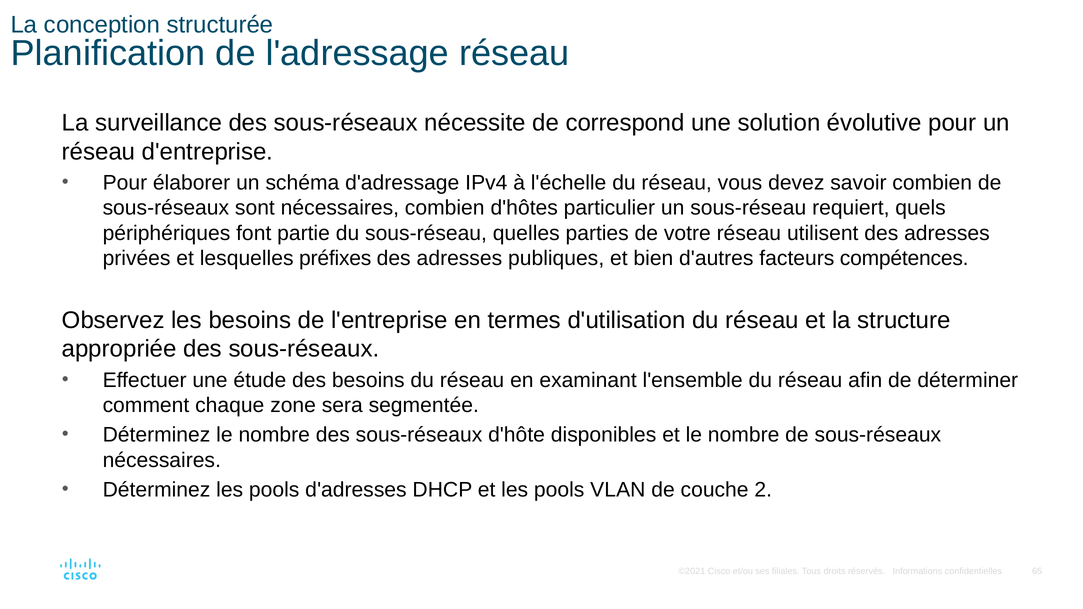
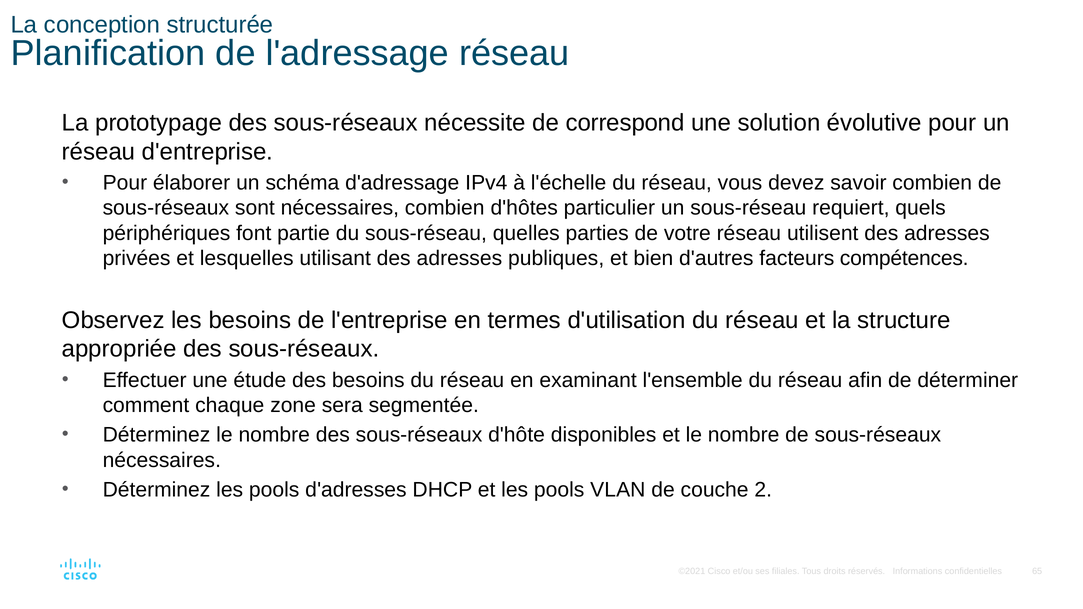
surveillance: surveillance -> prototypage (159, 123)
préfixes: préfixes -> utilisant (335, 259)
